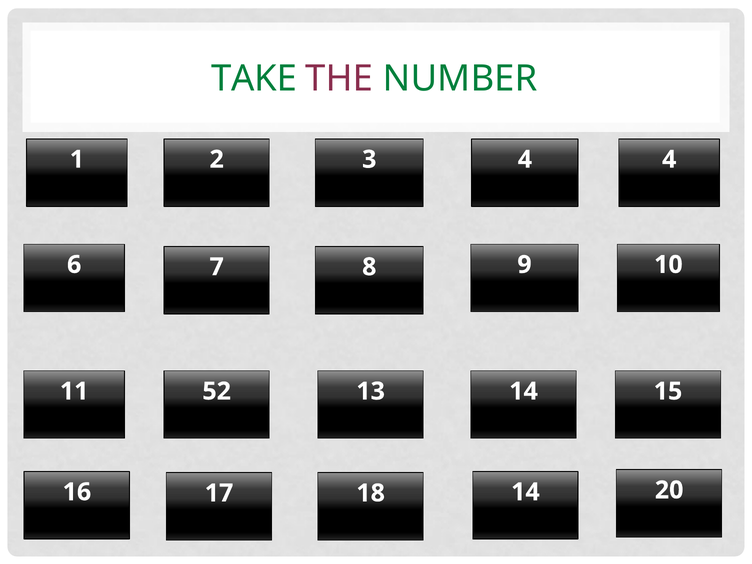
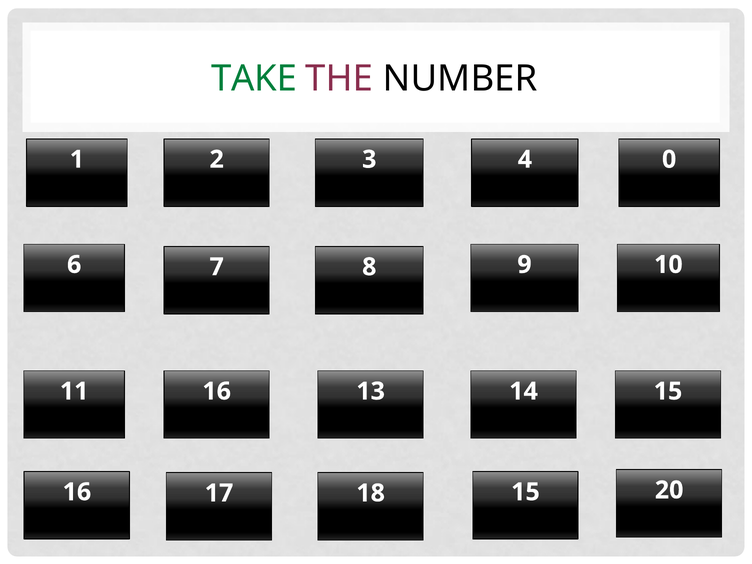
NUMBER colour: green -> black (460, 79)
4 4: 4 -> 0 (669, 159)
11 52: 52 -> 16 (217, 391)
14: 14 -> 15 (525, 492)
